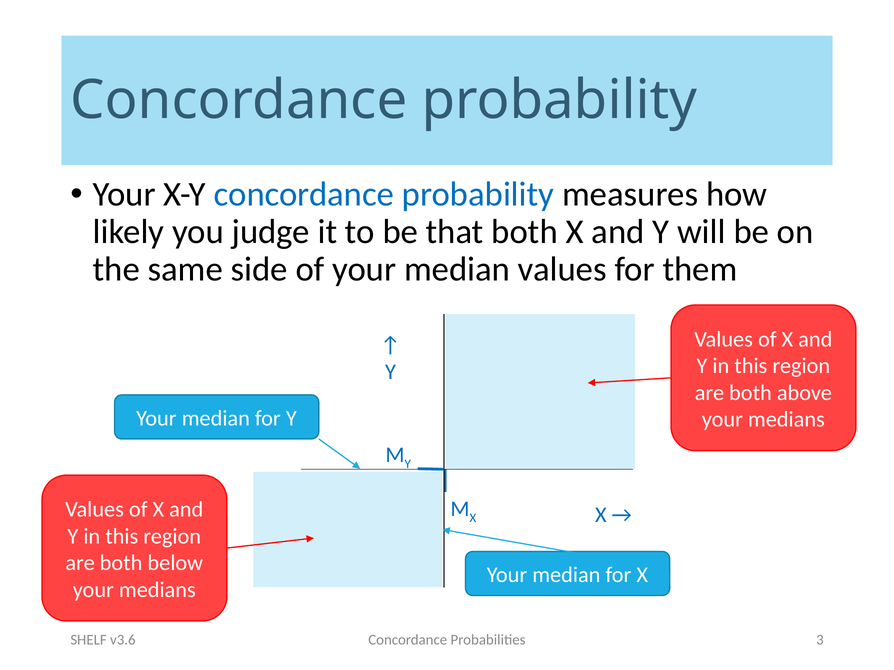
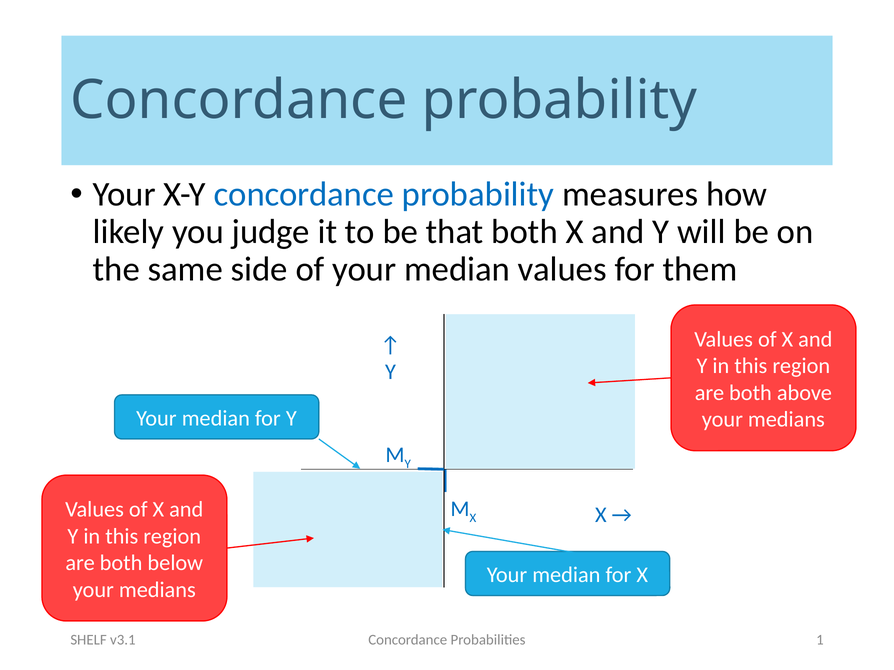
3: 3 -> 1 (820, 640)
v3.6: v3.6 -> v3.1 (123, 640)
